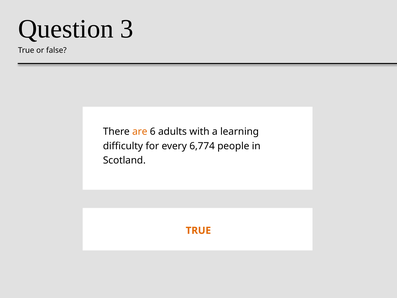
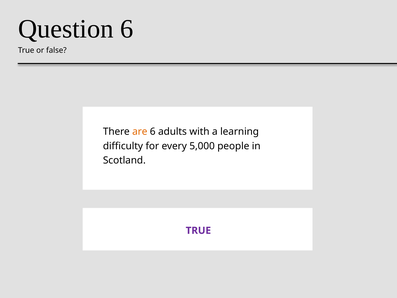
Question 3: 3 -> 6 (127, 29)
6,774: 6,774 -> 5,000 (202, 146)
TRUE colour: orange -> purple (198, 230)
